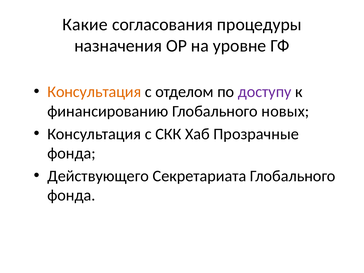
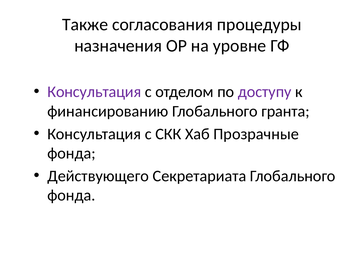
Какие: Какие -> Также (85, 25)
Консультация colour: orange -> purple (94, 92)
новых: новых -> гранта (285, 111)
